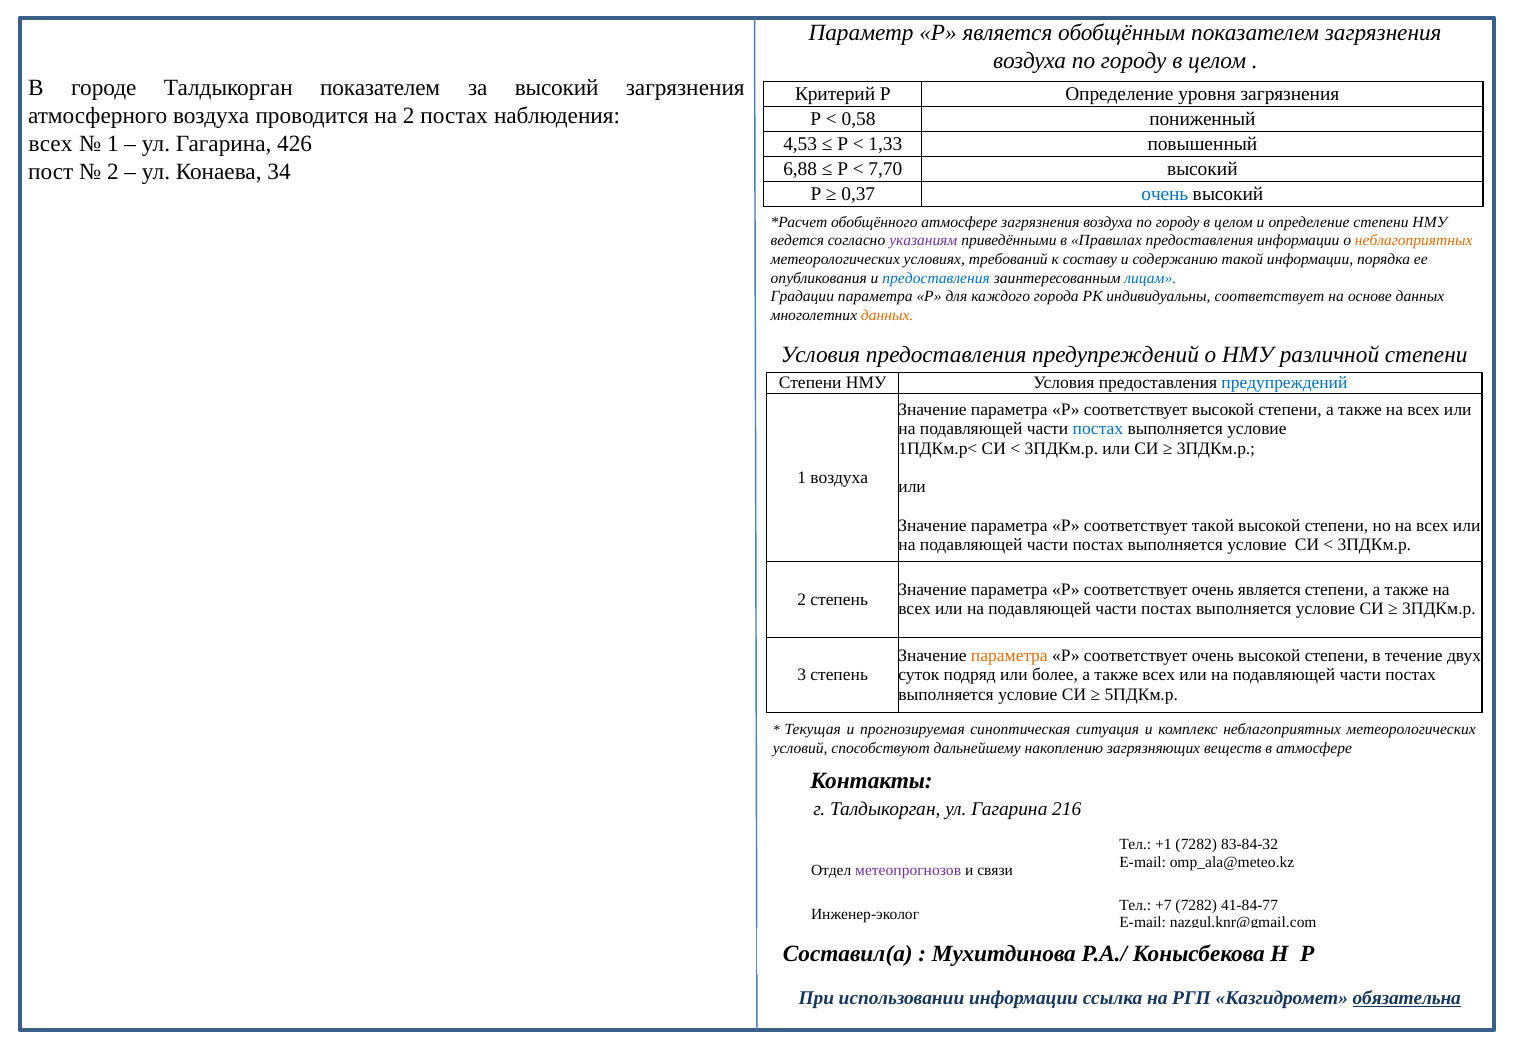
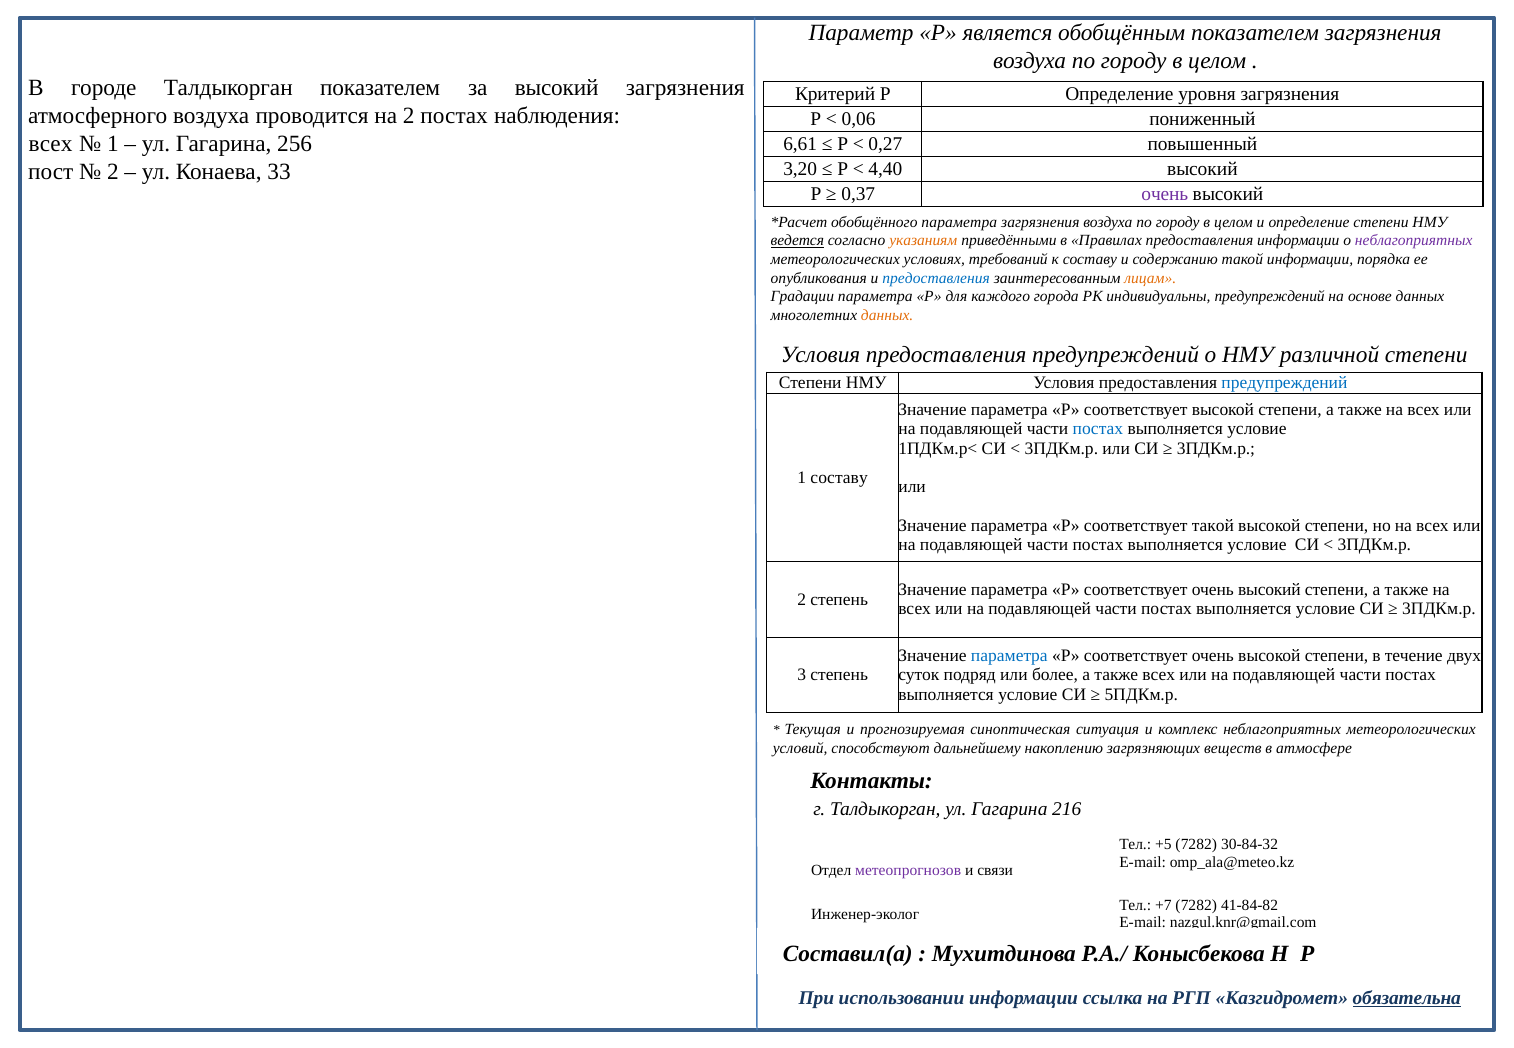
0,58: 0,58 -> 0,06 (859, 119)
426: 426 -> 256 (295, 144)
4,53: 4,53 -> 6,61 (800, 144)
1,33: 1,33 -> 0,27 (885, 144)
6,88: 6,88 -> 3,20 (800, 169)
7,70: 7,70 -> 4,40 (885, 169)
34: 34 -> 33 (279, 172)
очень colour: blue -> purple (1165, 194)
обобщённого атмосфере: атмосфере -> параметра (959, 222)
ведется underline: none -> present (797, 241)
указаниям colour: purple -> orange (923, 241)
неблагоприятных colour: orange -> purple (1414, 241)
лицам colour: blue -> orange (1150, 278)
индивидуальны соответствует: соответствует -> предупреждений (1270, 297)
1 воздуха: воздуха -> составу (839, 477)
соответствует очень является: является -> высокий (1269, 590)
параметра colour: orange -> blue (1009, 656)
+1: +1 -> +5 (1163, 845)
83-84-32: 83-84-32 -> 30-84-32 (1250, 845)
41-84-77: 41-84-77 -> 41-84-82 (1250, 905)
